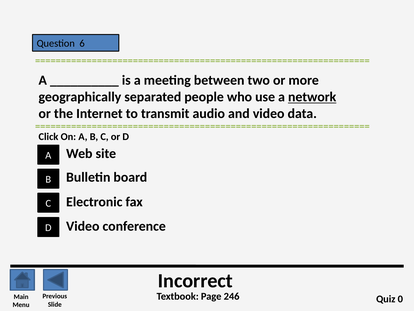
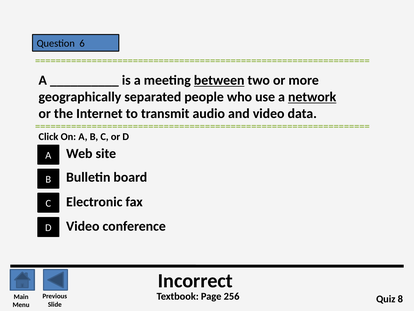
between underline: none -> present (219, 80)
246: 246 -> 256 (232, 296)
0: 0 -> 8 (400, 299)
